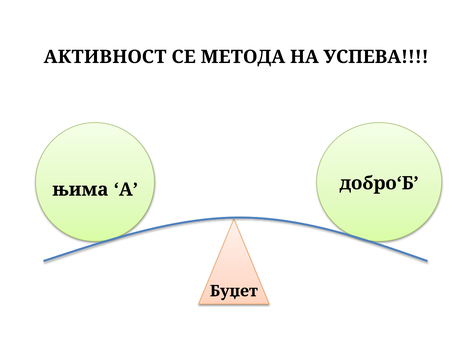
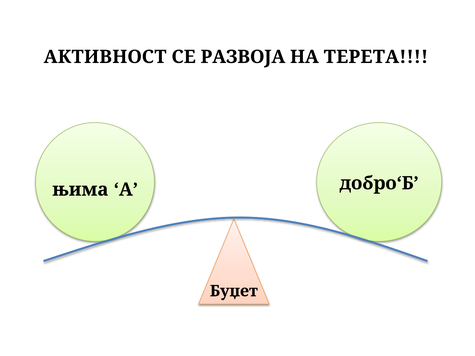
МЕТОДА: МЕТОДА -> РАЗВОЈА (243, 57)
УСПЕВА: УСПЕВА -> ТЕРЕТА (376, 57)
